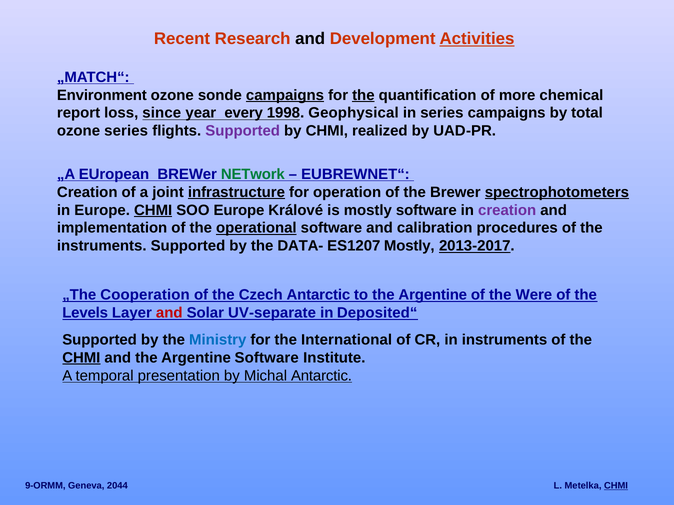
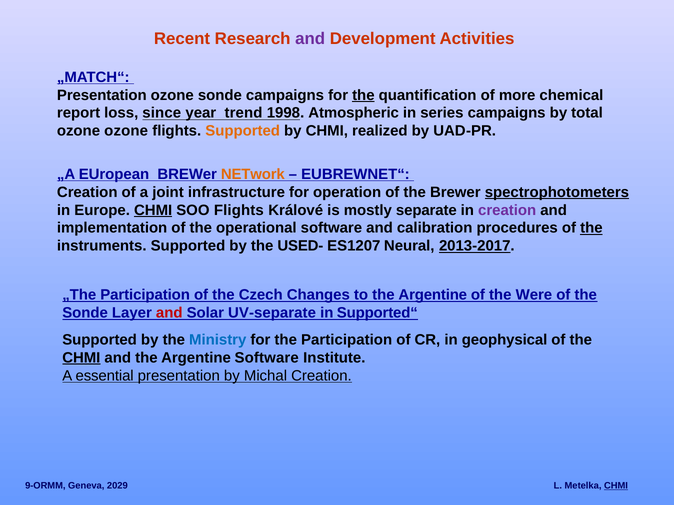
and colour: black -> purple (310, 39)
Activities underline: present -> none (477, 39)
Environment: Environment -> Presentation (102, 95)
campaigns underline: present -> none (285, 95)
every: every -> trend (244, 113)
Geophysical: Geophysical -> Atmospheric (354, 113)
ozone series: series -> ozone (126, 131)
Supported colour: purple -> orange (243, 131)
NETwork colour: green -> orange (253, 174)
infrastructure underline: present -> none (236, 192)
SOO Europe: Europe -> Flights (239, 210)
mostly software: software -> separate (426, 210)
operational underline: present -> none (256, 228)
the underline: none -> present (591, 228)
DATA-: DATA- -> USED- (300, 246)
ES1207 Mostly: Mostly -> Neural (409, 246)
„The Cooperation: Cooperation -> Participation (145, 295)
Czech Antarctic: Antarctic -> Changes (318, 295)
Levels: Levels -> Sonde (85, 313)
Deposited“: Deposited“ -> Supported“ (377, 313)
the International: International -> Participation (347, 340)
in instruments: instruments -> geophysical (505, 340)
temporal: temporal -> essential (105, 376)
Michal Antarctic: Antarctic -> Creation (321, 376)
2044: 2044 -> 2029 (117, 486)
